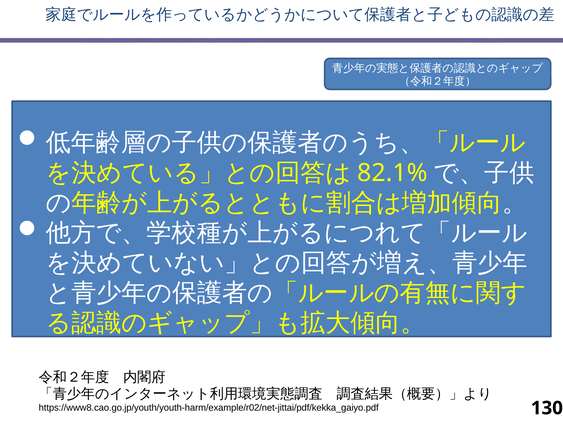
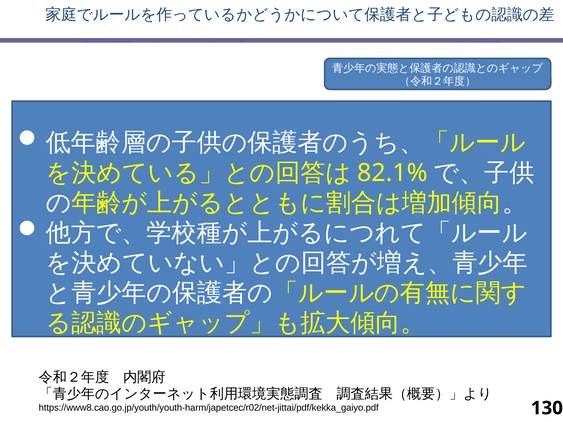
https://www8.cao.go.jp/youth/youth-harm/example/r02/net-jittai/pdf/kekka_gaiyo.pdf: https://www8.cao.go.jp/youth/youth-harm/example/r02/net-jittai/pdf/kekka_gaiyo.pdf -> https://www8.cao.go.jp/youth/youth-harm/japetcec/r02/net-jittai/pdf/kekka_gaiyo.pdf (209, 408)
